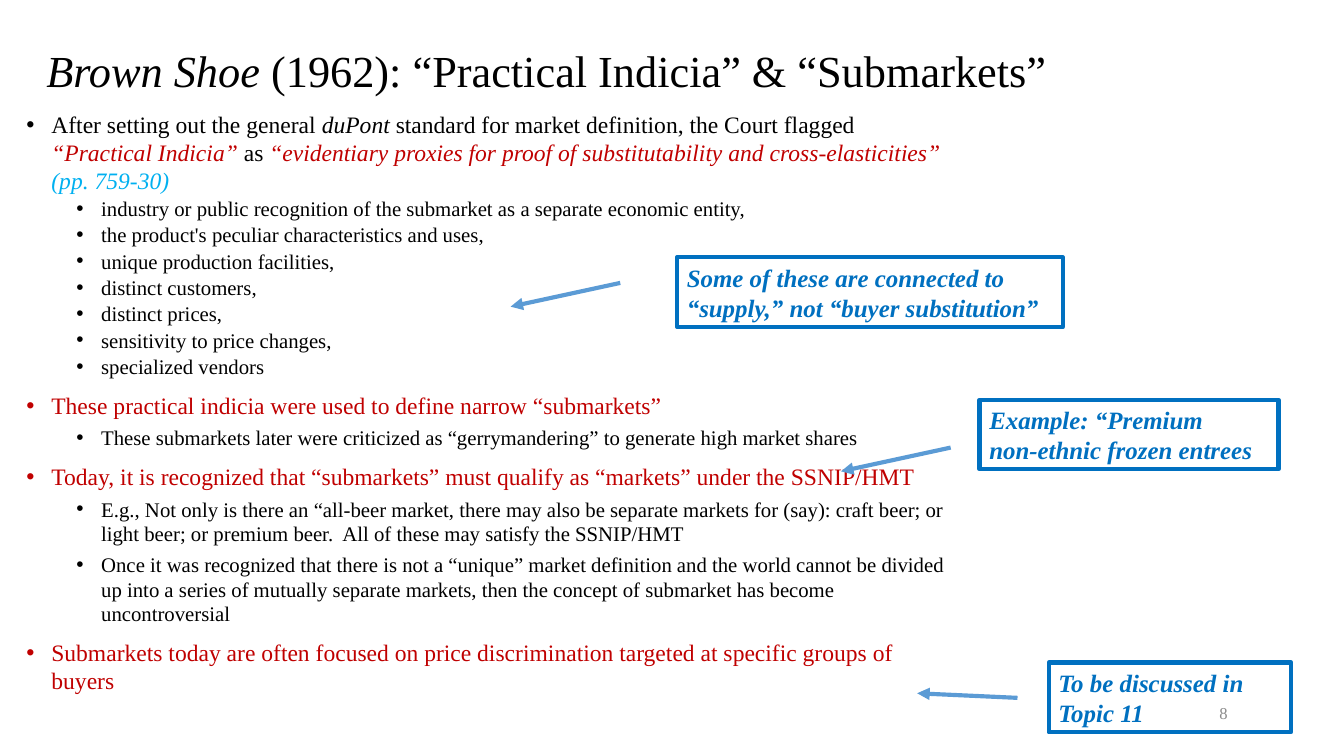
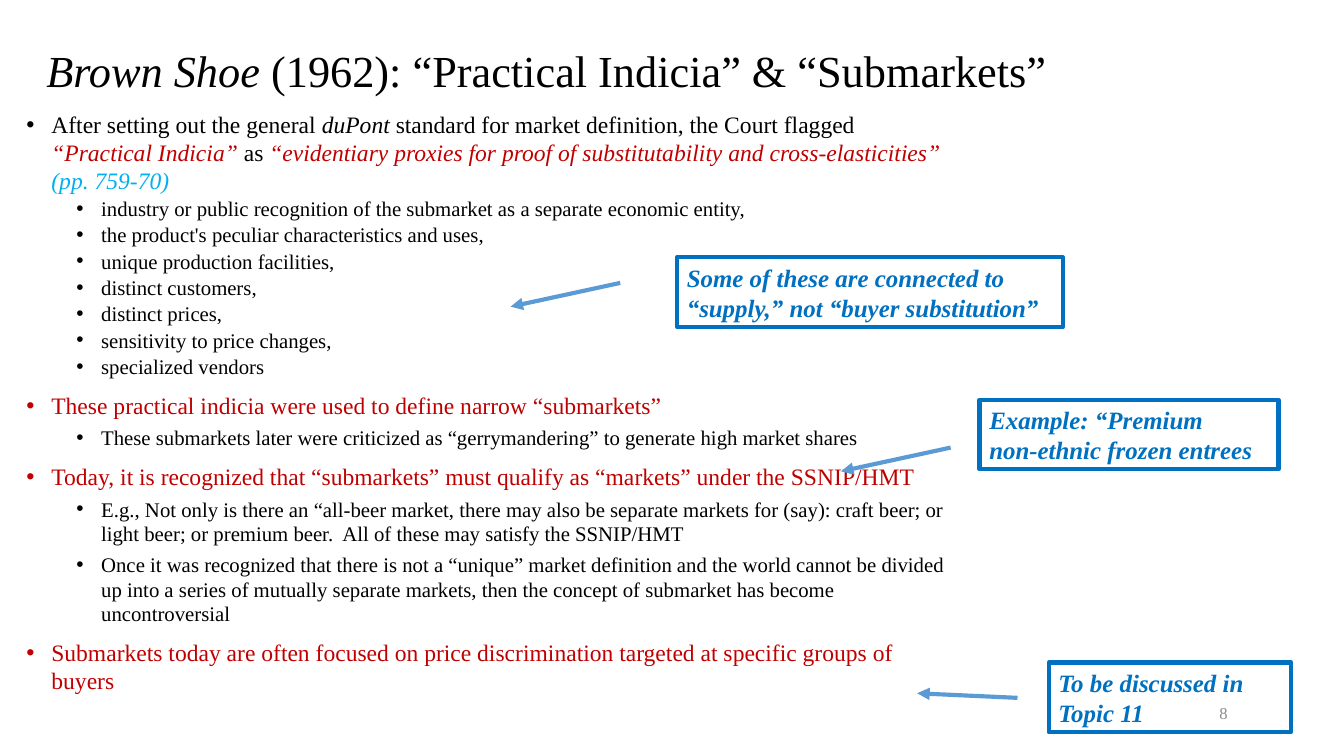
759-30: 759-30 -> 759-70 (132, 181)
